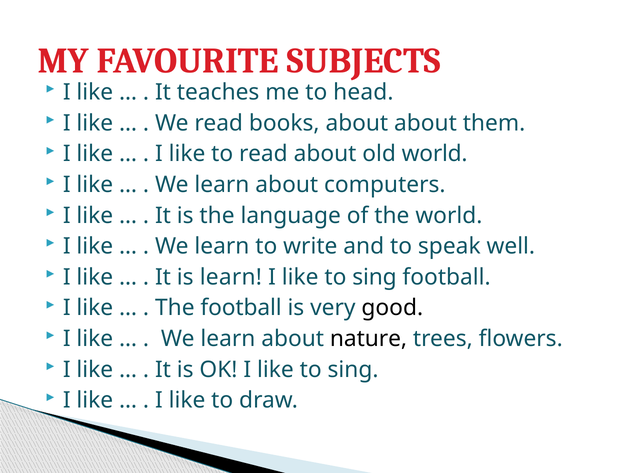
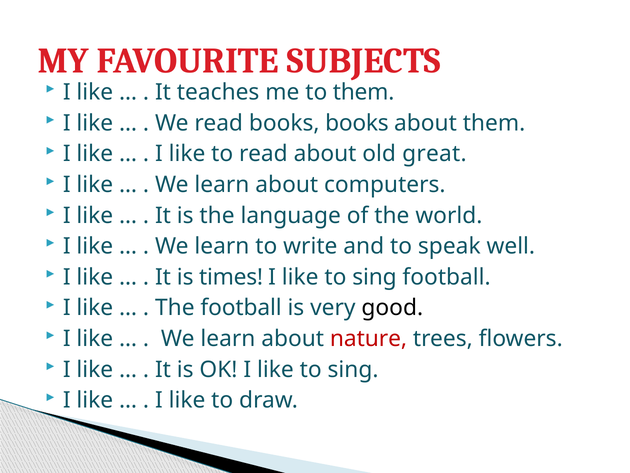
to head: head -> them (364, 92)
books about: about -> books (357, 123)
old world: world -> great (434, 154)
is learn: learn -> times (231, 277)
nature colour: black -> red (369, 338)
